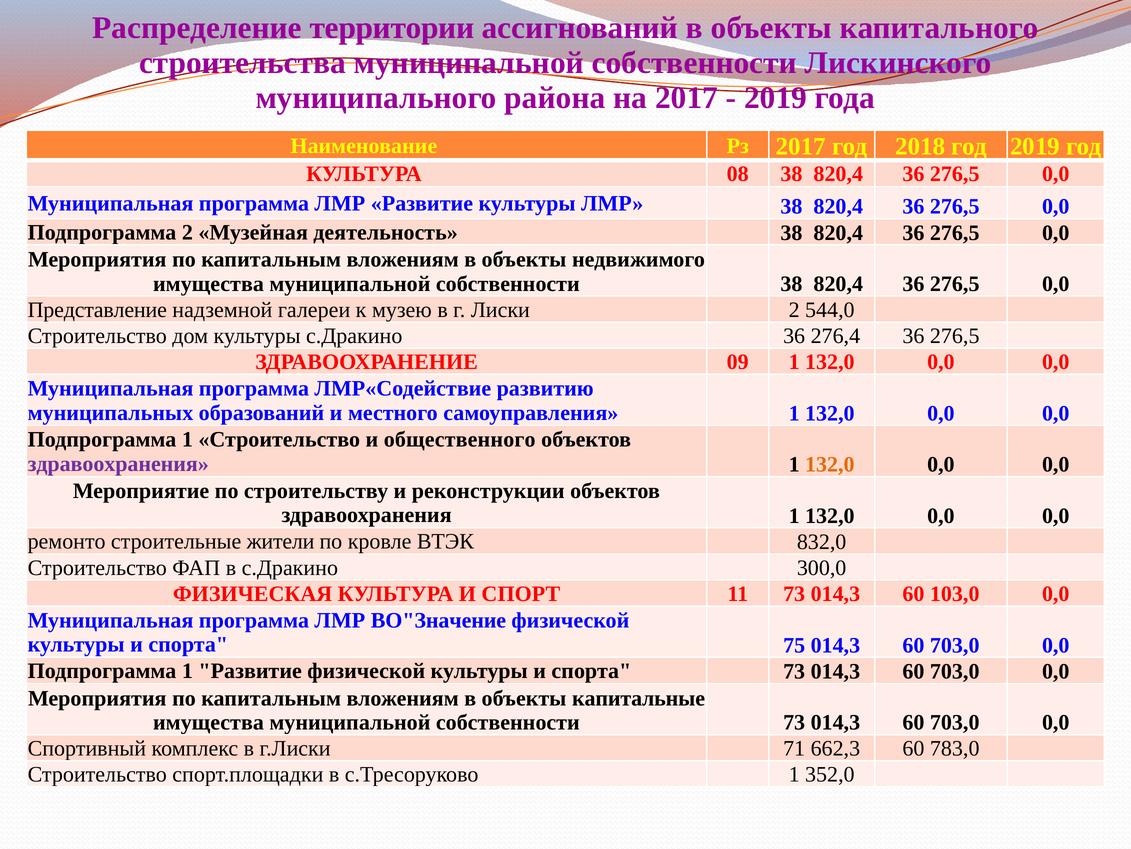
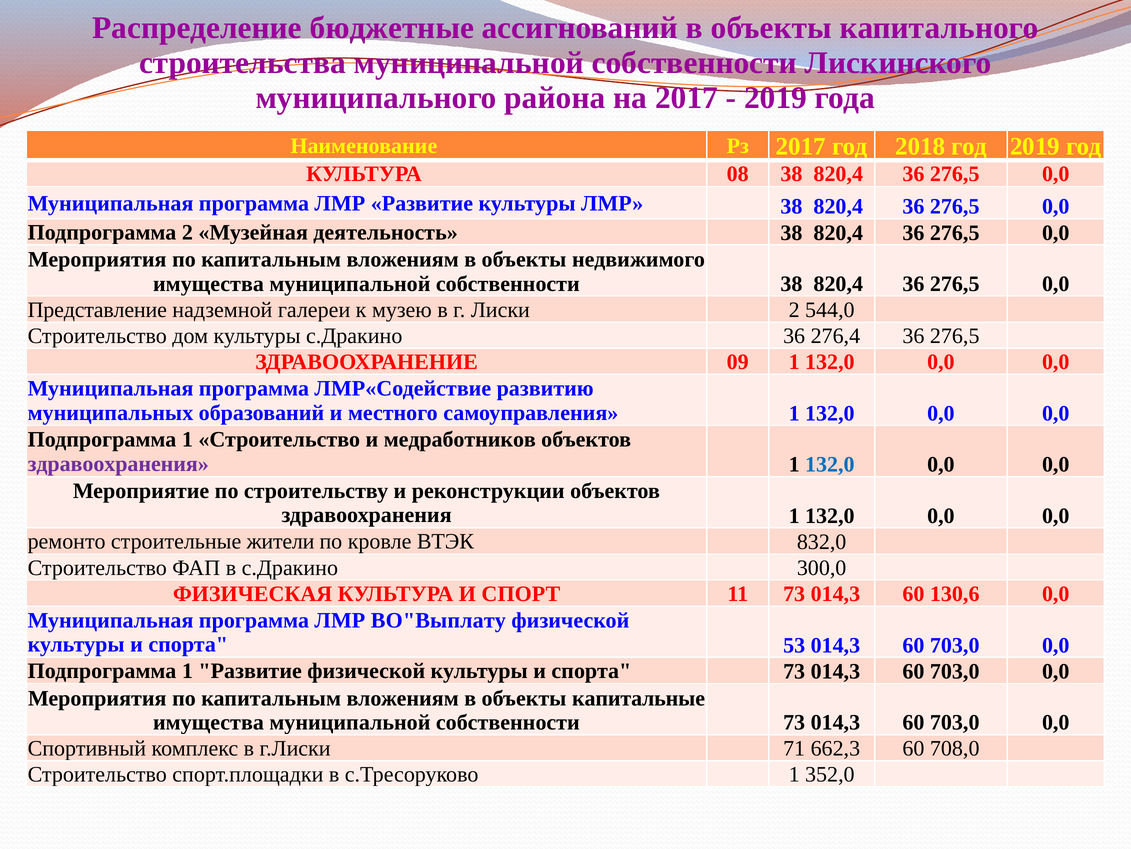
территории: территории -> бюджетные (392, 28)
общественного: общественного -> медработников (460, 439)
132,0 colour: orange -> blue (830, 464)
103,0: 103,0 -> 130,6 (955, 593)
ВО"Значение: ВО"Значение -> ВО"Выплату (438, 620)
75: 75 -> 53 (794, 645)
783,0: 783,0 -> 708,0 (955, 748)
